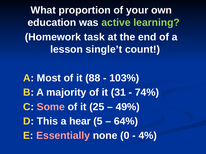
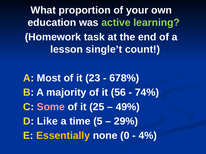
88: 88 -> 23 (93, 78)
103%: 103% -> 678% (124, 78)
31: 31 -> 56 (118, 93)
This: This -> Like (47, 122)
hear: hear -> time (80, 122)
64%: 64% -> 29% (126, 122)
Essentially colour: pink -> yellow (63, 136)
